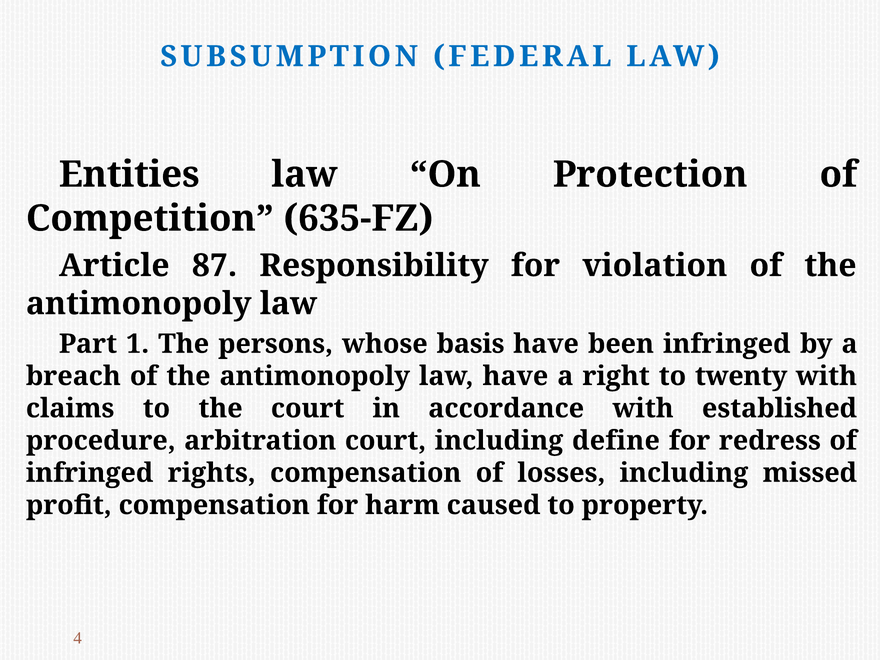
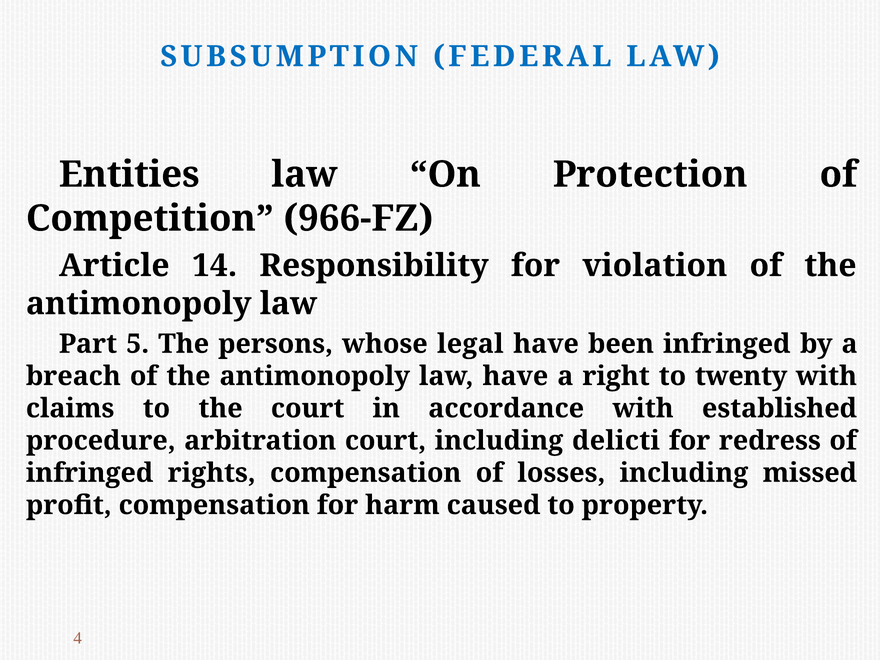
635-FZ: 635-FZ -> 966-FZ (358, 219)
87: 87 -> 14 (215, 266)
1: 1 -> 5 (138, 344)
basis: basis -> legal (470, 344)
define: define -> delicti (616, 441)
